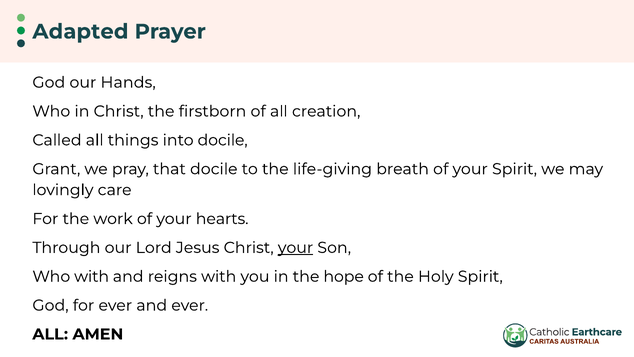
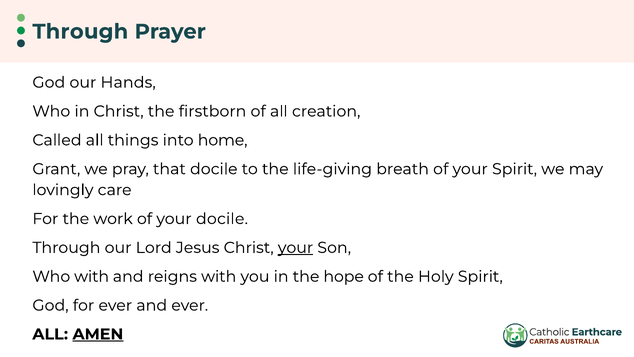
Adapted: Adapted -> Through (80, 32)
into docile: docile -> home (223, 140)
your hearts: hearts -> docile (222, 219)
AMEN underline: none -> present (98, 334)
